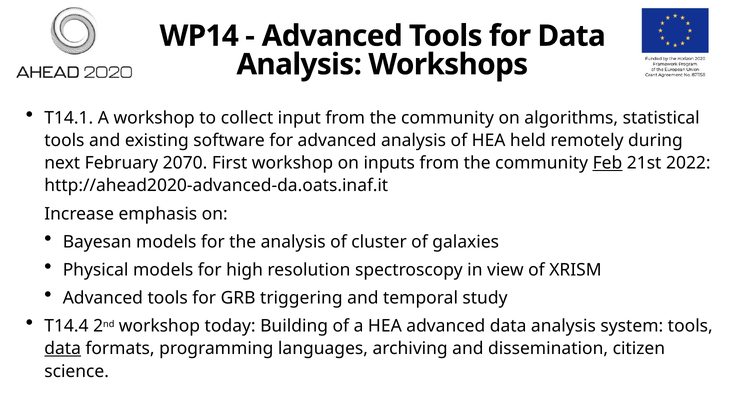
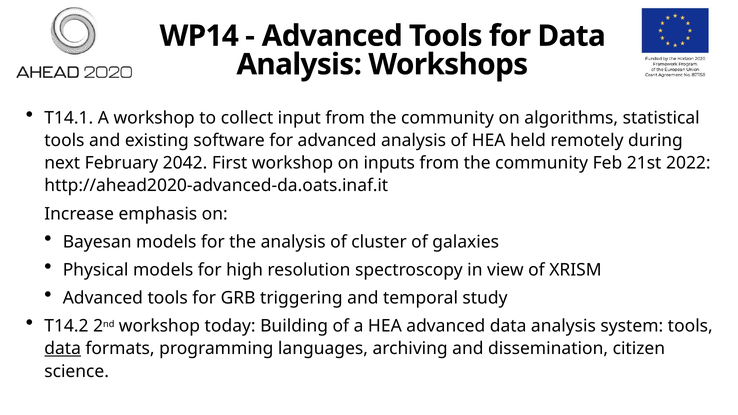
2070: 2070 -> 2042 (185, 163)
Feb underline: present -> none (607, 163)
T14.4: T14.4 -> T14.2 (66, 326)
